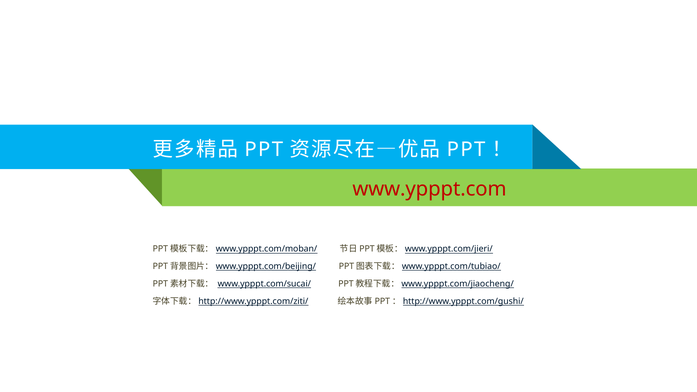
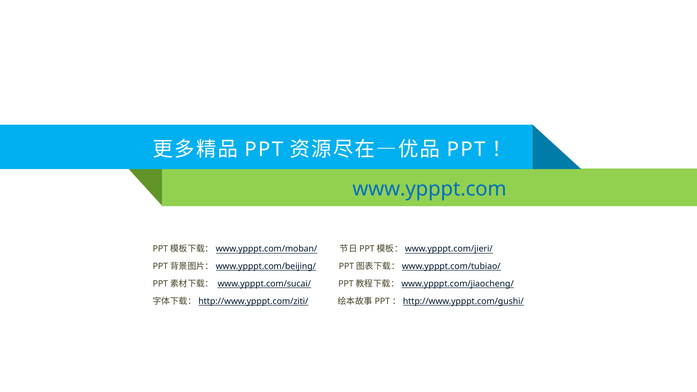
www.ypppt.com colour: red -> blue (429, 189)
